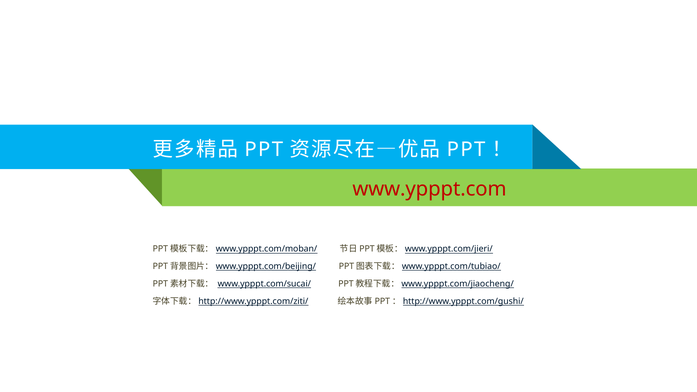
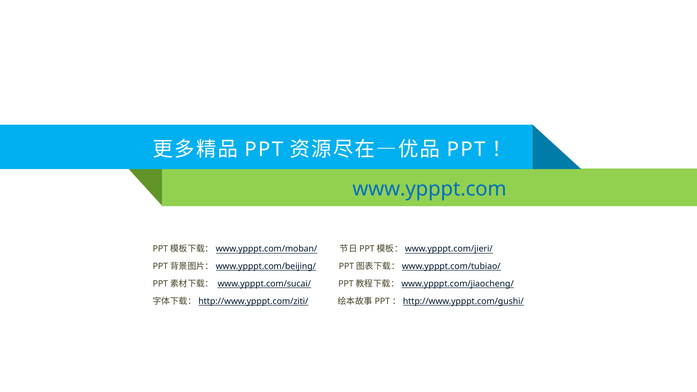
www.ypppt.com colour: red -> blue (429, 189)
